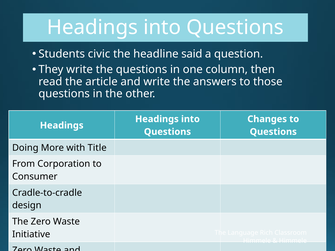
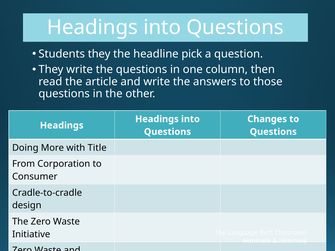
Students civic: civic -> they (99, 54)
said: said -> pick (192, 54)
